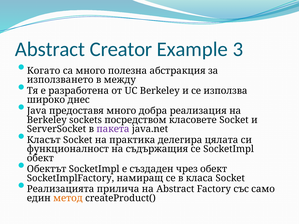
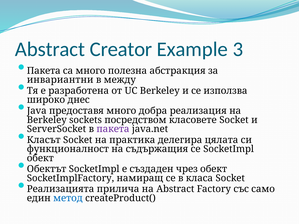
Когато: Когато -> Пакета (44, 71)
използването: използването -> инвариантни (60, 80)
метод colour: orange -> blue (68, 198)
